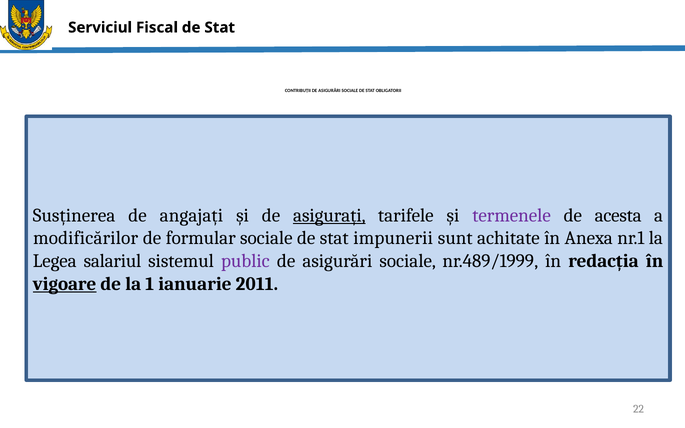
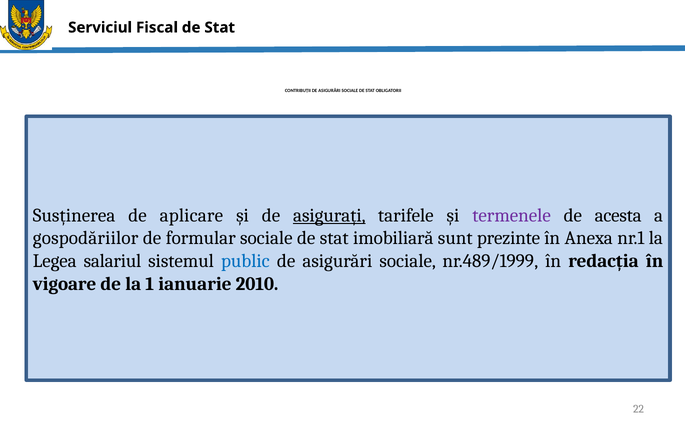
angajați: angajați -> aplicare (191, 215)
modificărilor: modificărilor -> gospodăriilor (86, 238)
impunerii: impunerii -> imobiliară (393, 238)
achitate: achitate -> prezinte (509, 238)
public colour: purple -> blue (245, 261)
vigoare underline: present -> none (65, 284)
2011: 2011 -> 2010 (257, 284)
